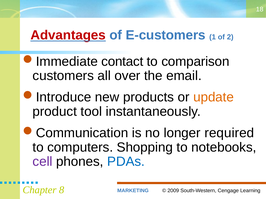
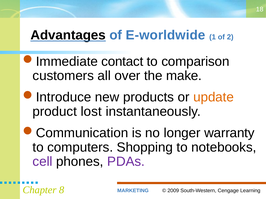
Advantages colour: red -> black (68, 35)
E-customers: E-customers -> E-worldwide (166, 35)
email: email -> make (184, 76)
tool: tool -> lost (91, 112)
required: required -> warranty (229, 133)
PDAs colour: blue -> purple (126, 162)
